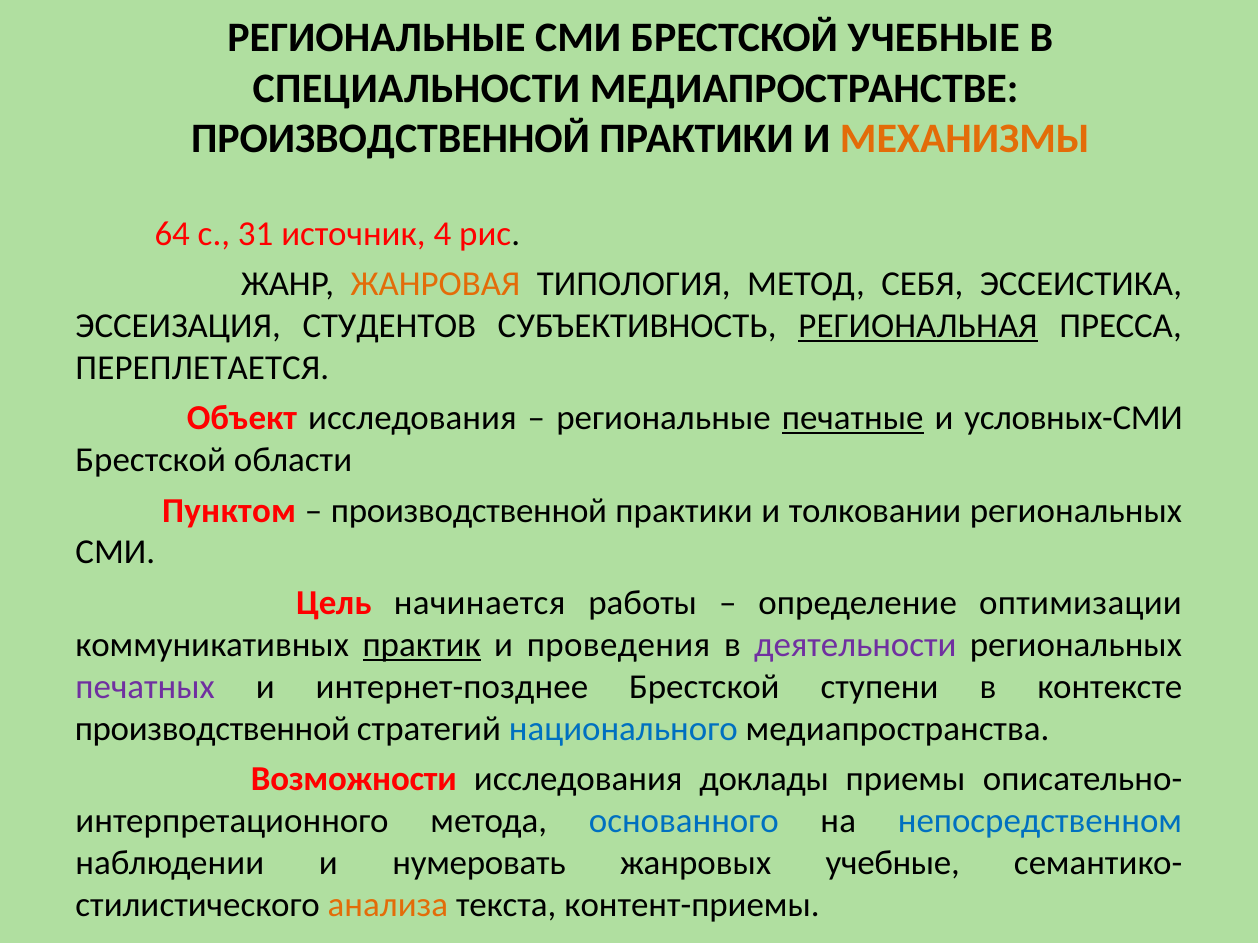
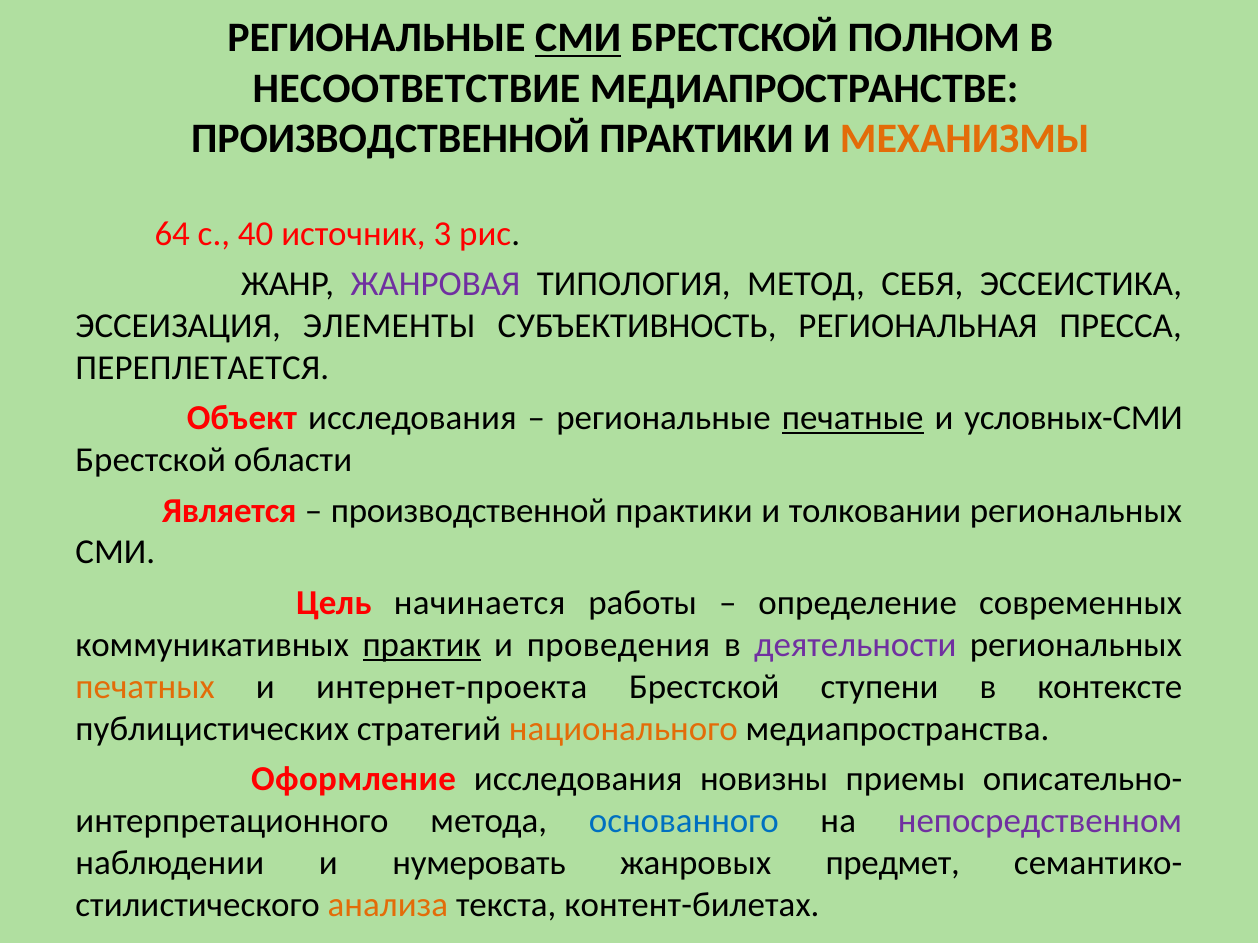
СМИ underline: none -> present (578, 38)
БРЕСТСКОЙ УЧЕБНЫЕ: УЧЕБНЫЕ -> ПОЛНОМ (934, 38)
СПЕЦИАЛЬНОСТИ: СПЕЦИАЛЬНОСТИ -> НЕСООТВЕТСТВИЕ (417, 88)
31: 31 -> 40 (256, 234)
4: 4 -> 3 (442, 234)
ЖАНРОВАЯ colour: orange -> purple (436, 284)
СТУДЕНТОВ: СТУДЕНТОВ -> ЭЛЕМЕНТЫ (389, 326)
РЕГИОНАЛЬНАЯ underline: present -> none (918, 326)
Пунктом: Пунктом -> Является (229, 511)
оптимизации: оптимизации -> современных (1081, 603)
печатных colour: purple -> orange (145, 687)
интернет-позднее: интернет-позднее -> интернет-проекта (452, 687)
производственной: производственной -> публицистических (212, 729)
национального colour: blue -> orange (623, 729)
Возможности: Возможности -> Оформление (354, 779)
доклады: доклады -> новизны (764, 779)
непосредственном colour: blue -> purple (1040, 821)
жанровых учебные: учебные -> предмет (893, 863)
контент-приемы: контент-приемы -> контент-билетах (692, 905)
